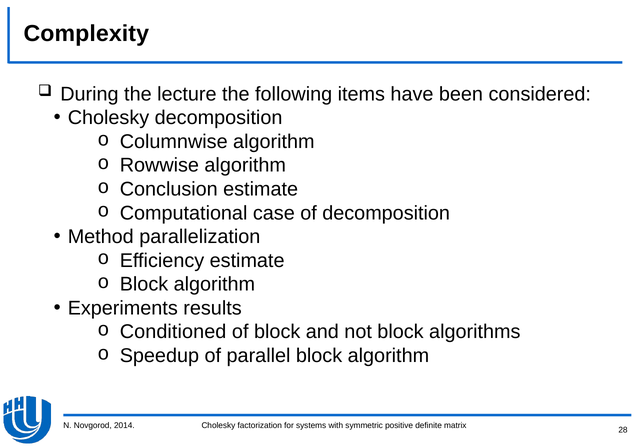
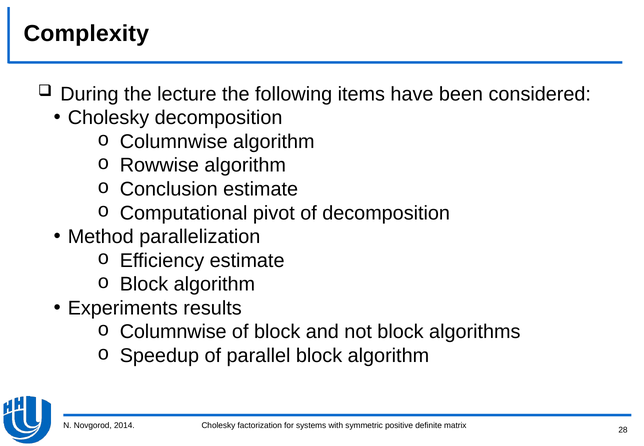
case: case -> pivot (274, 213)
Conditioned: Conditioned -> Columnwise (173, 332)
